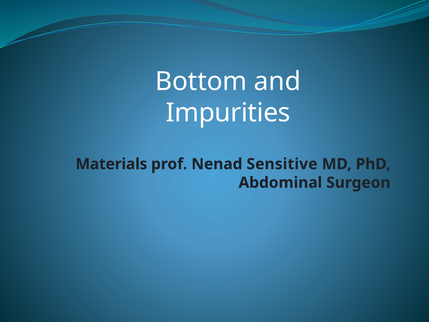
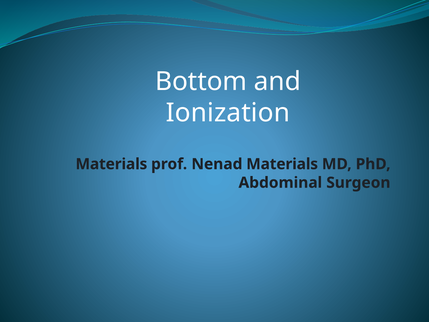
Impurities: Impurities -> Ionization (228, 113)
Nenad Sensitive: Sensitive -> Materials (282, 164)
